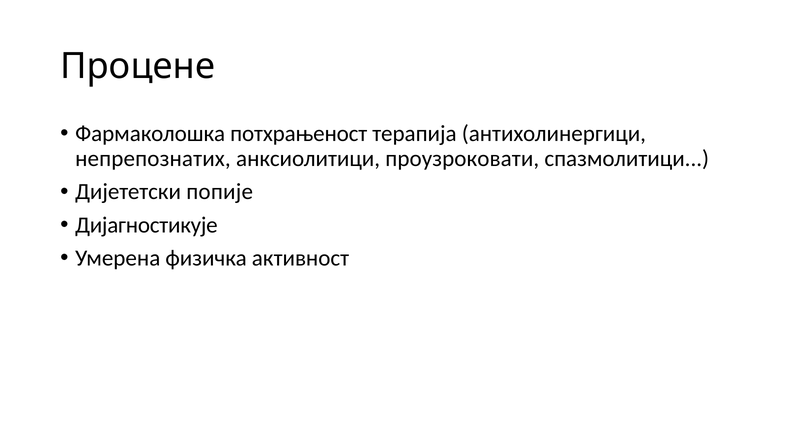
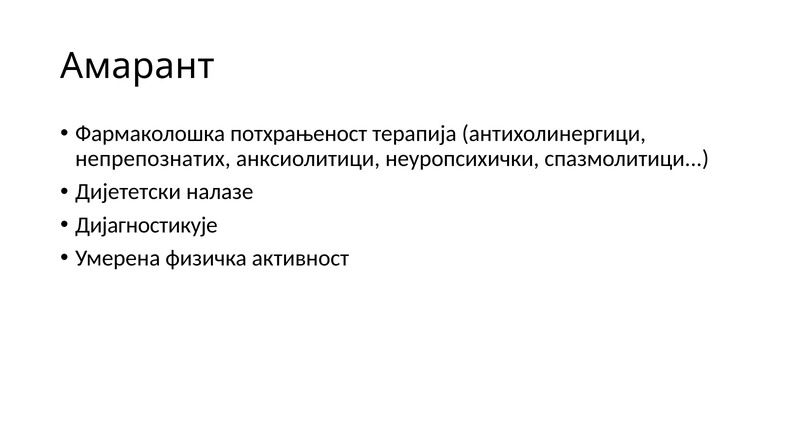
Процене: Процене -> Амарант (138, 66)
проузроковати: проузроковати -> неуропсихички (462, 159)
попије: попије -> налазе (220, 192)
